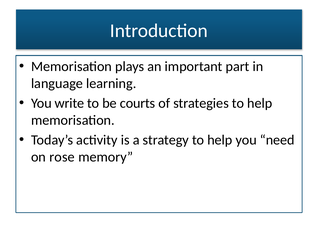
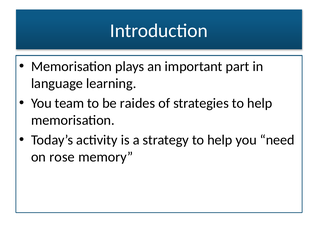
write: write -> team (69, 103)
courts: courts -> raides (138, 103)
